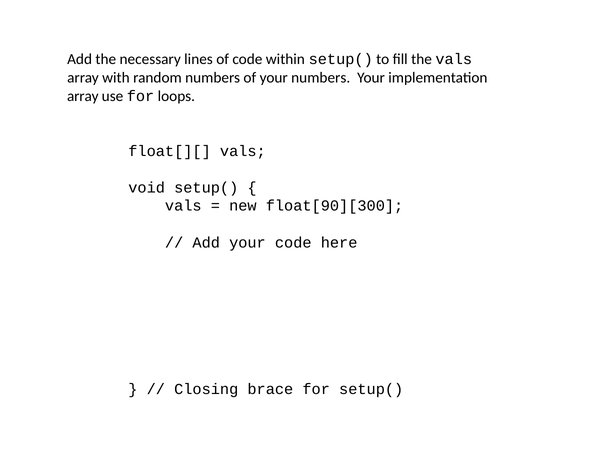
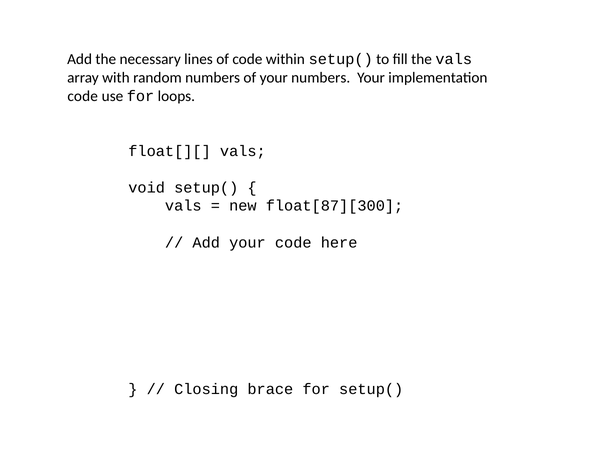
array: array -> code (83, 96)
float[90][300: float[90][300 -> float[87][300 (335, 206)
